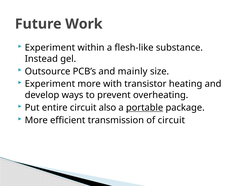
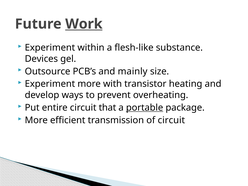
Work underline: none -> present (84, 24)
Instead: Instead -> Devices (41, 59)
also: also -> that (107, 108)
